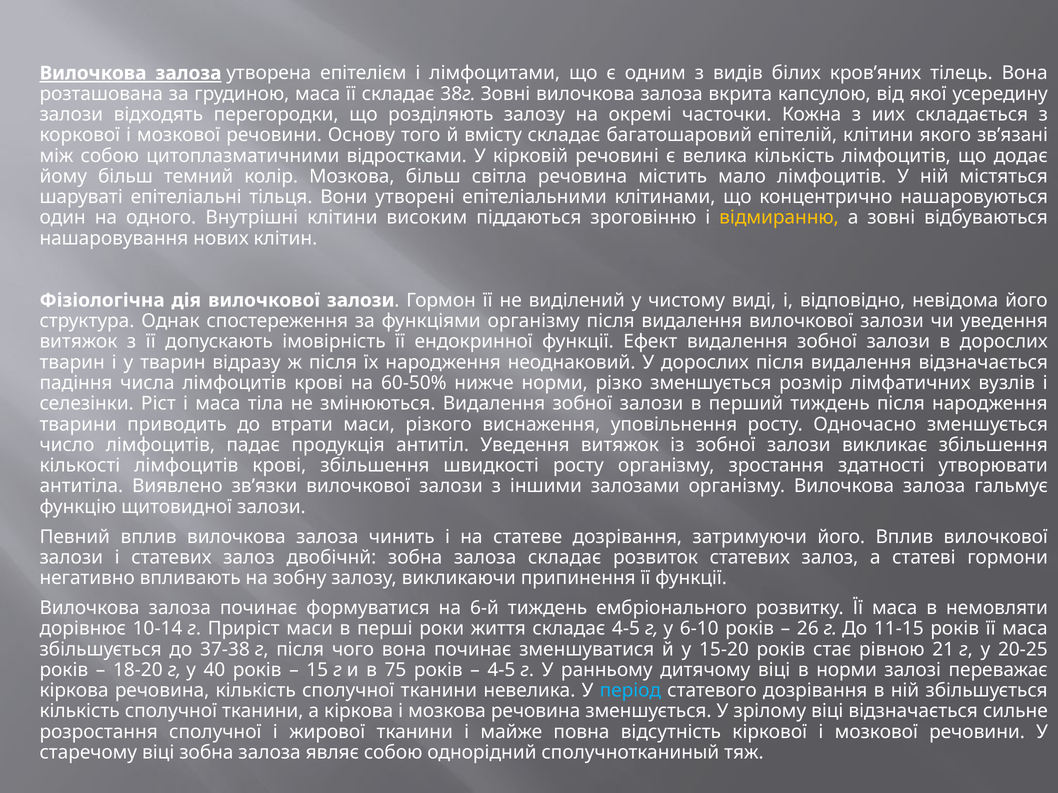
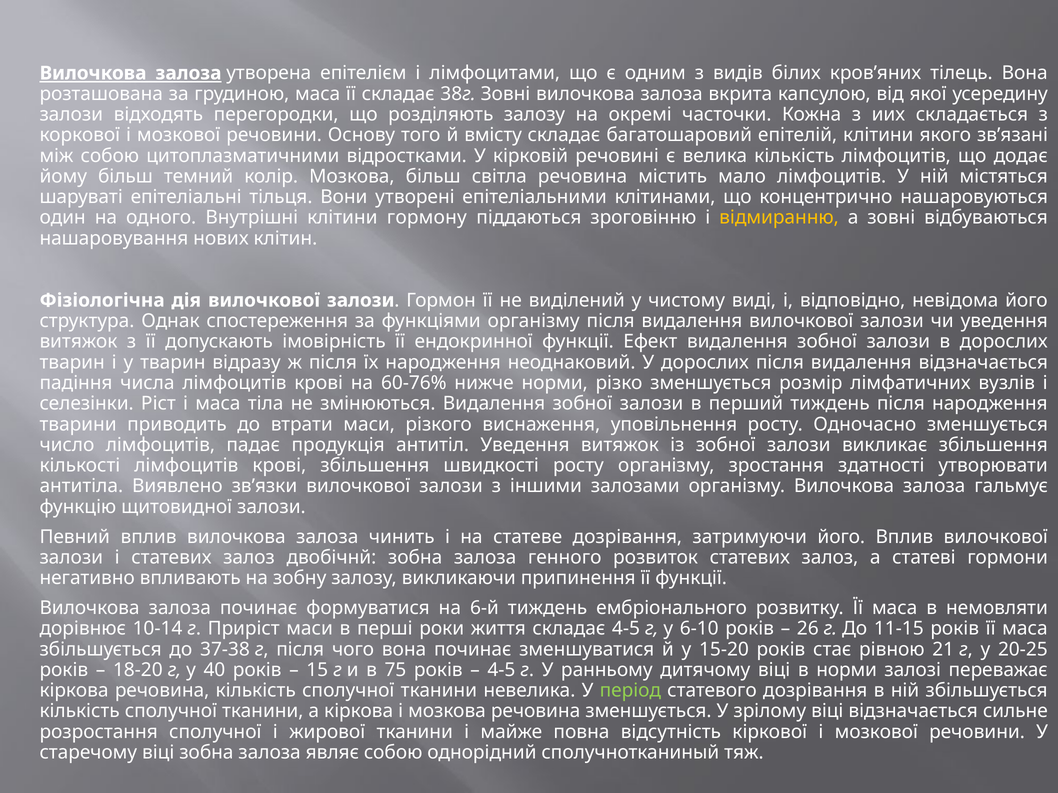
високим: високим -> гормону (427, 218)
60-50%: 60-50% -> 60-76% (414, 383)
залоза складає: складає -> генного (565, 558)
період colour: light blue -> light green (630, 691)
